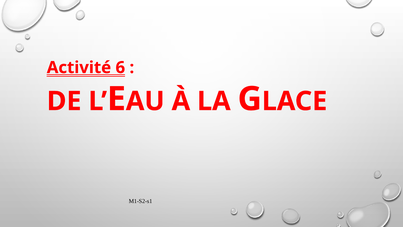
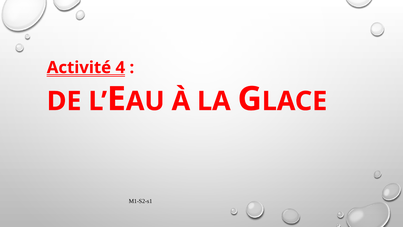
6: 6 -> 4 (120, 67)
